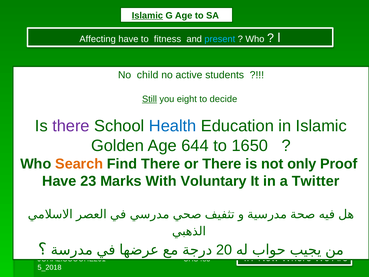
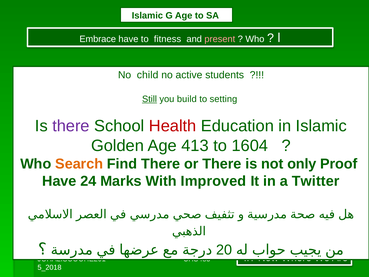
Islamic underline: present -> none (147, 16)
Affecting: Affecting -> Embrace (98, 39)
present colour: light blue -> pink (220, 39)
eight: eight -> build (187, 99)
decide: decide -> setting (223, 99)
Health colour: blue -> red (173, 126)
644: 644 -> 413 (195, 146)
1650: 1650 -> 1604 (250, 146)
23: 23 -> 24 (88, 181)
Voluntary: Voluntary -> Improved (213, 181)
